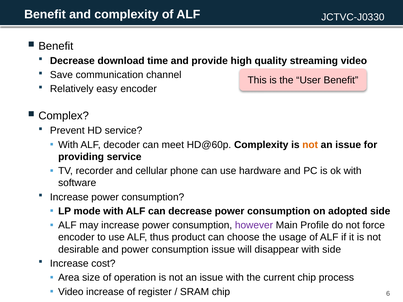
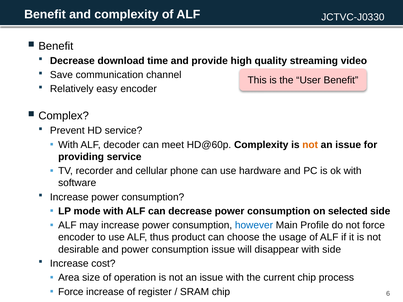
adopted: adopted -> selected (348, 211)
however colour: purple -> blue (254, 225)
Video: Video -> Force (71, 292)
